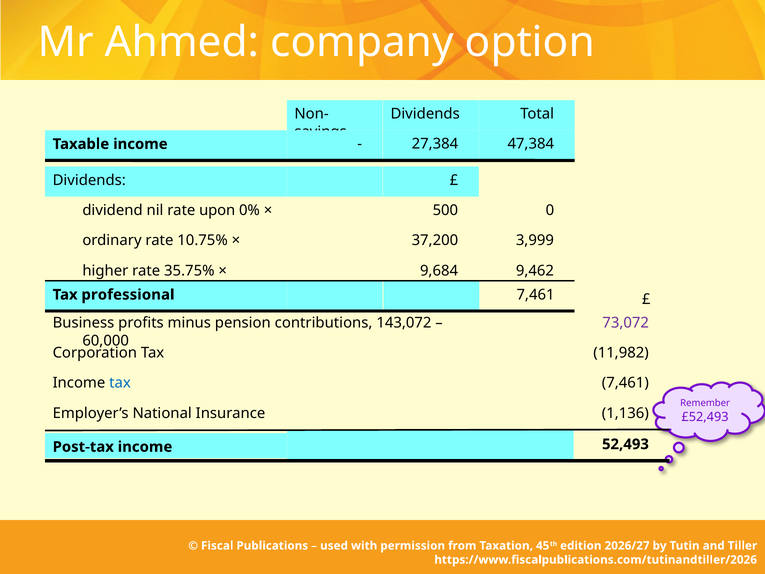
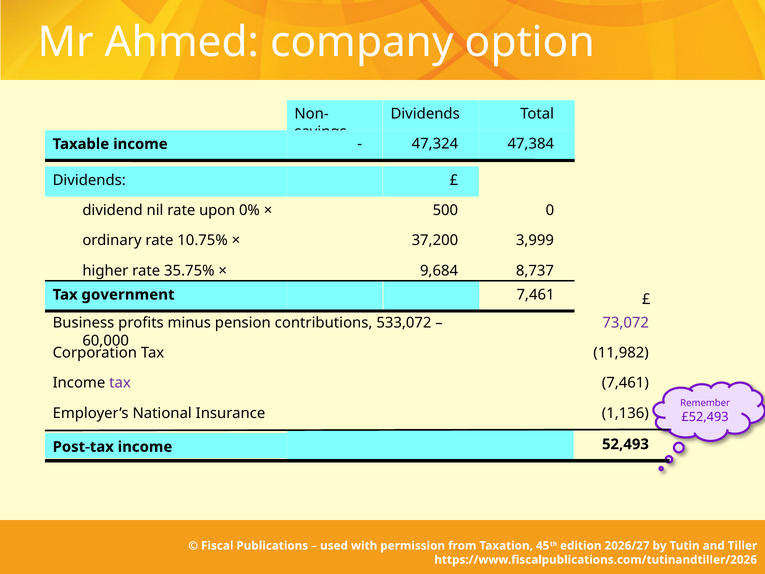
27,384: 27,384 -> 47,324 (435, 144)
9,462: 9,462 -> 8,737 (535, 271)
professional: professional -> government (128, 295)
143,072: 143,072 -> 533,072 (404, 323)
tax colour: blue -> purple (120, 383)
